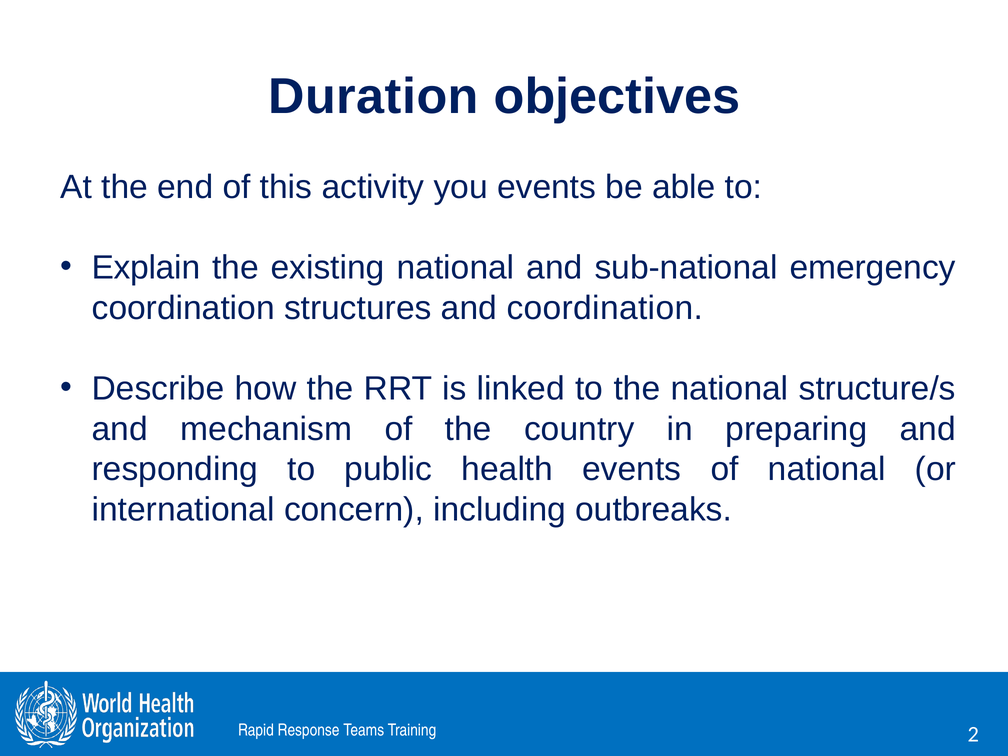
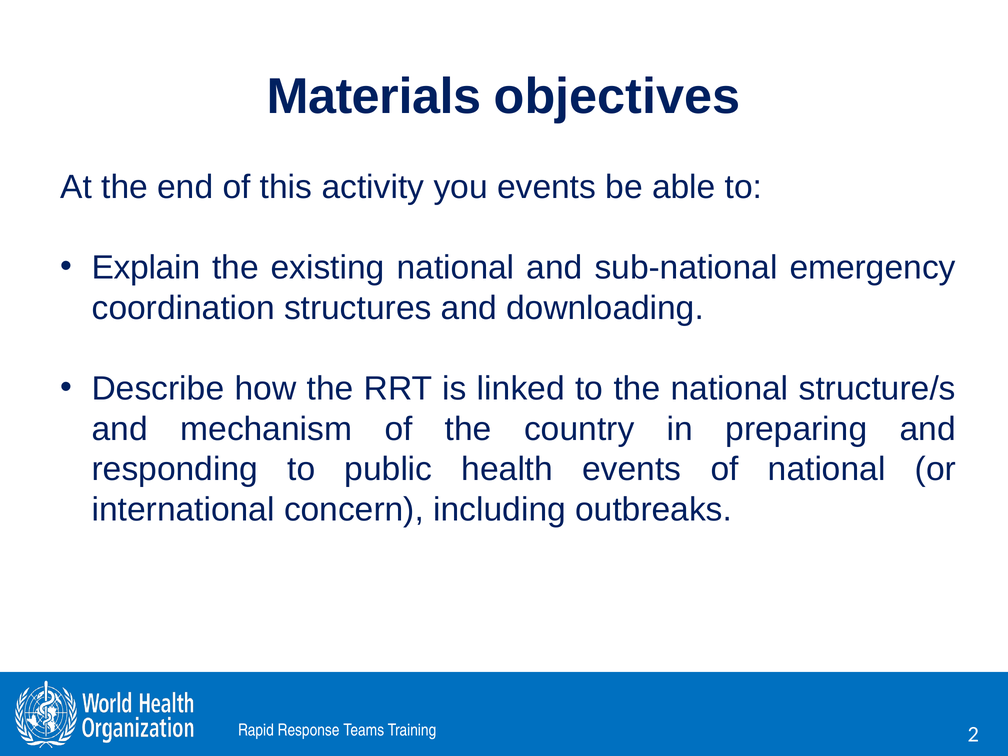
Duration: Duration -> Materials (374, 97)
and coordination: coordination -> downloading (605, 308)
